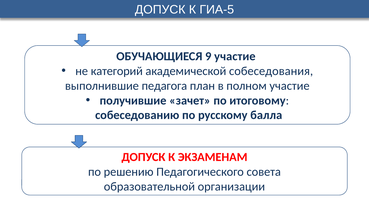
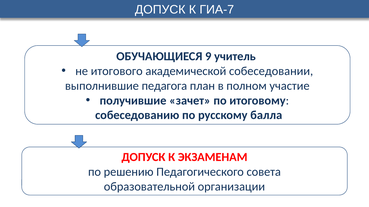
ГИА-5: ГИА-5 -> ГИА-7 (217, 10)
9 участие: участие -> учитель (235, 56)
категорий: категорий -> итогового (117, 71)
собеседования: собеседования -> собеседовании (271, 71)
